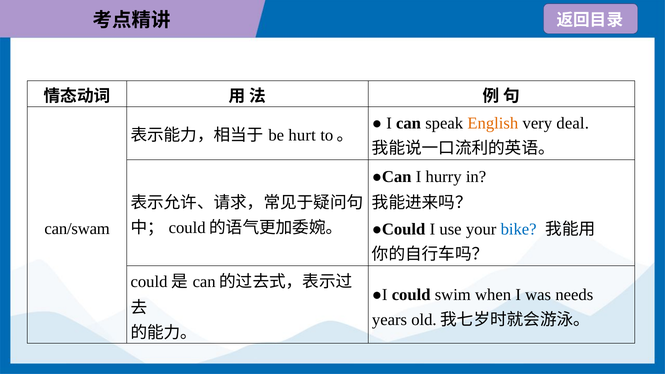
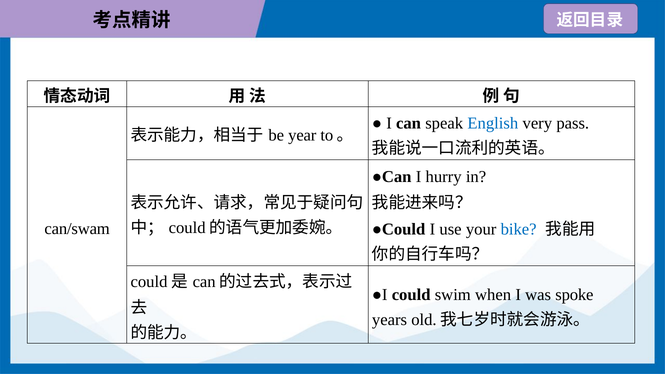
English colour: orange -> blue (493, 123)
deal: deal -> pass (573, 123)
hurt: hurt -> year (302, 135)
needs: needs -> spoke (574, 295)
